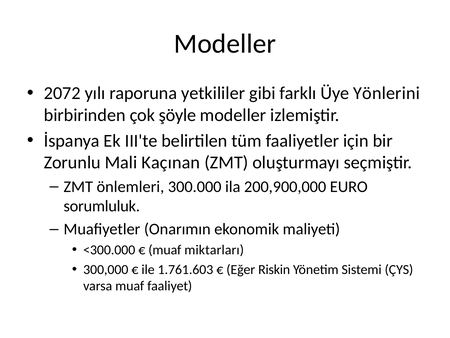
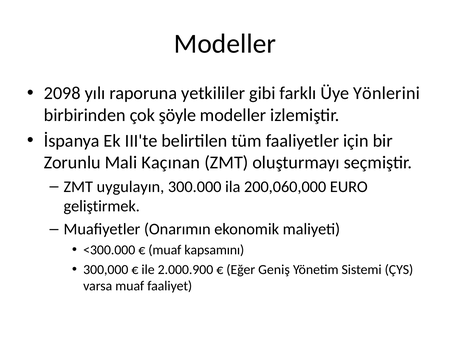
2072: 2072 -> 2098 (62, 93)
önlemleri: önlemleri -> uygulayın (130, 186)
200,900,000: 200,900,000 -> 200,060,000 (285, 186)
sorumluluk: sorumluluk -> geliştirmek (102, 206)
miktarları: miktarları -> kapsamını (214, 250)
1.761.603: 1.761.603 -> 2.000.900 (185, 269)
Riskin: Riskin -> Geniş (274, 269)
